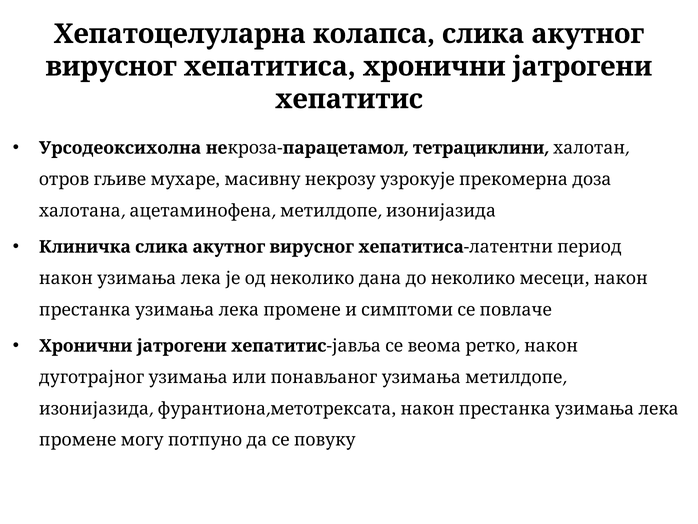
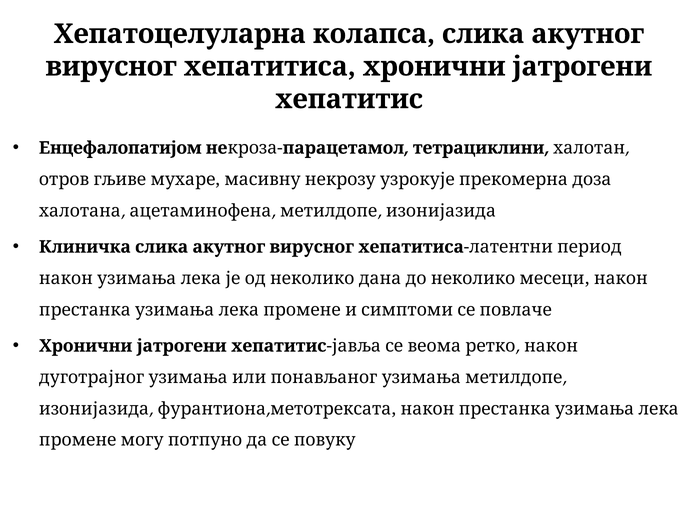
Урсодеоксихолна: Урсодеоксихолна -> Енцефалопатијом (120, 148)
